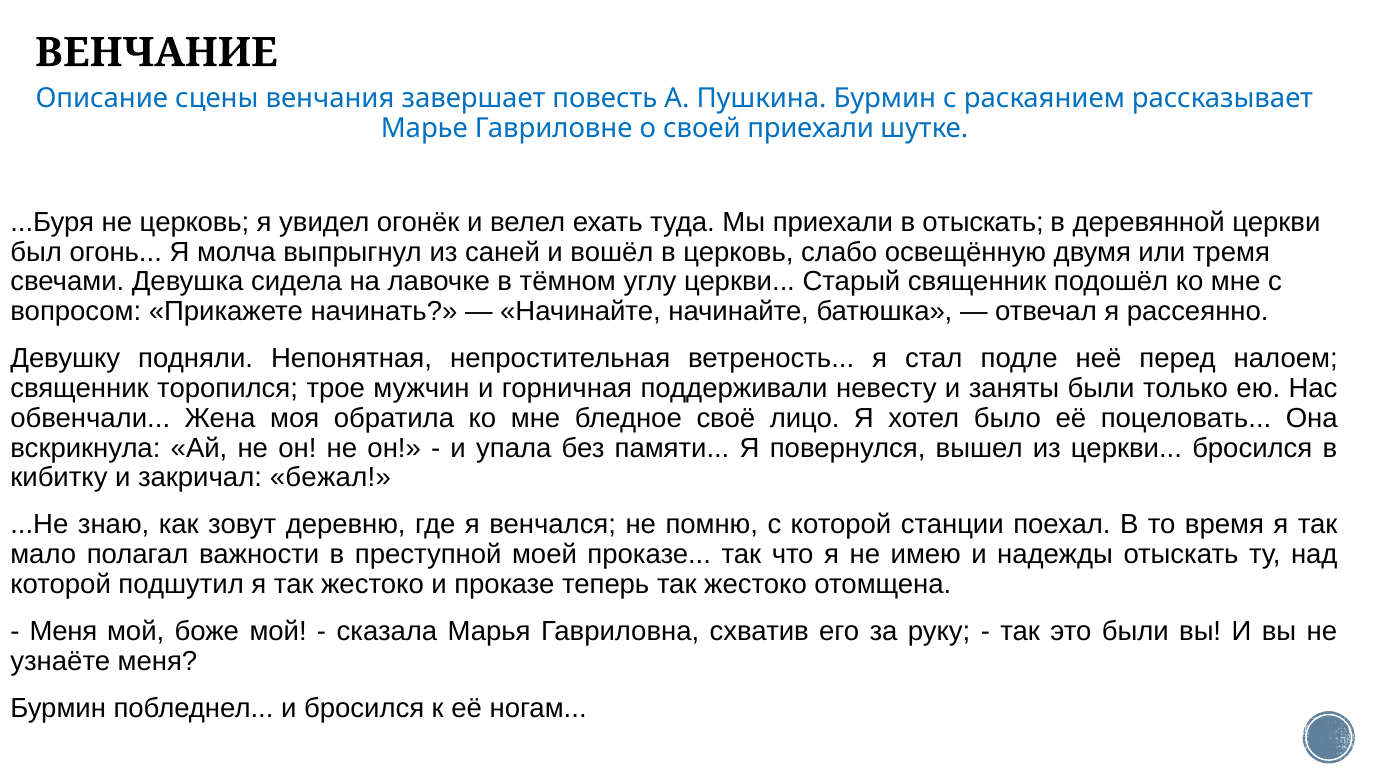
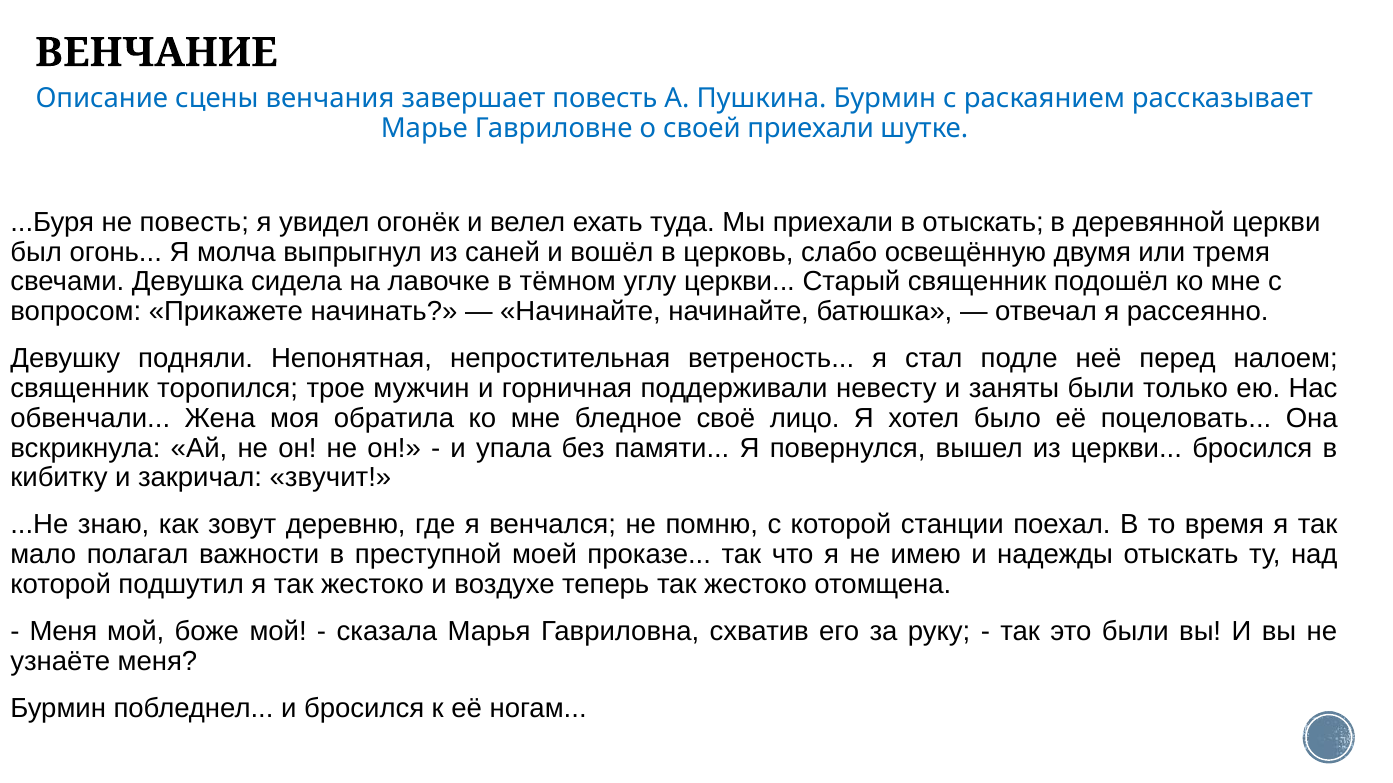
не церковь: церковь -> повесть (194, 222)
бежал: бежал -> звучит (330, 478)
и проказе: проказе -> воздухе (505, 585)
